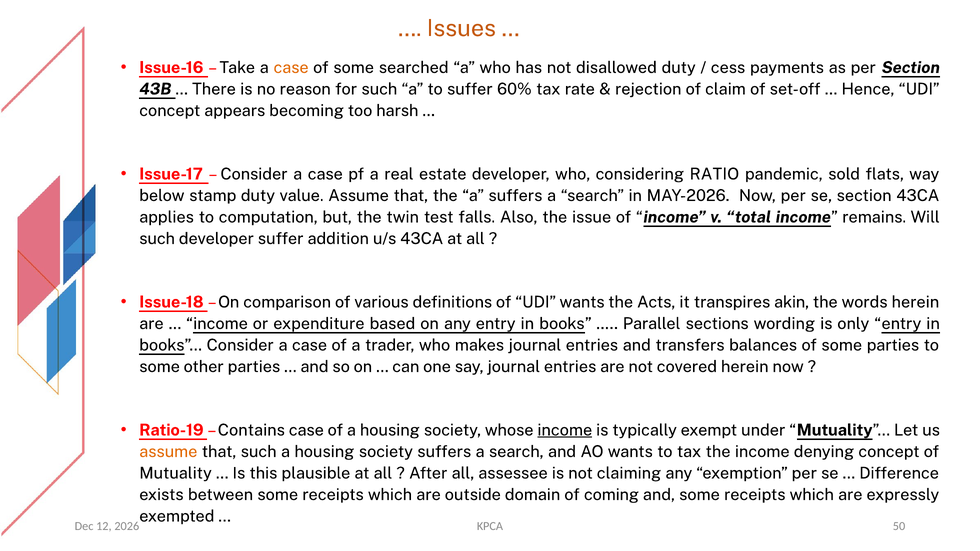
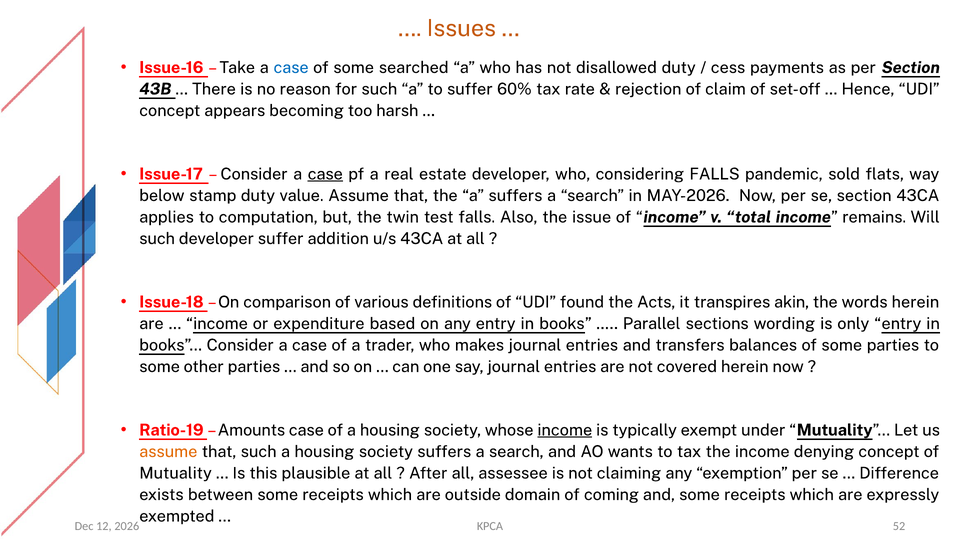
case colour: orange -> blue (291, 68)
case underline: none -> present (325, 174)
considering RATIO: RATIO -> FALLS (715, 174)
UDI wants: wants -> found (582, 302)
Contains: Contains -> Amounts (251, 430)
50: 50 -> 52 (899, 526)
